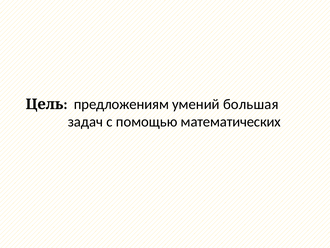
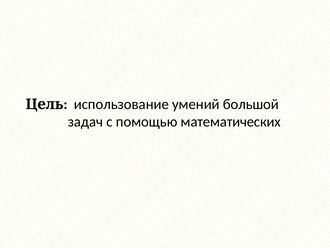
предложениям: предложениям -> использование (121, 104)
большая: большая -> большой (251, 104)
